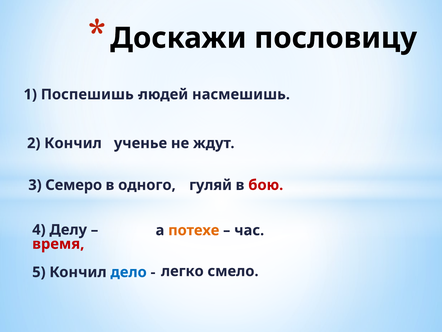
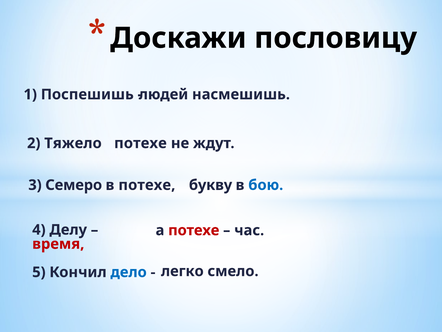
2 Кончил: Кончил -> Тяжело (73, 143)
ученье: ученье -> потехе (140, 143)
в одного: одного -> потехе (147, 185)
гуляй: гуляй -> букву (211, 185)
бою colour: red -> blue (266, 185)
потехе colour: orange -> red (194, 230)
